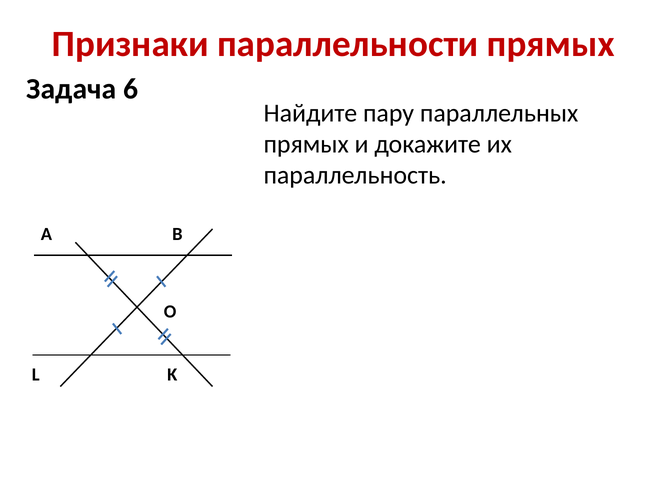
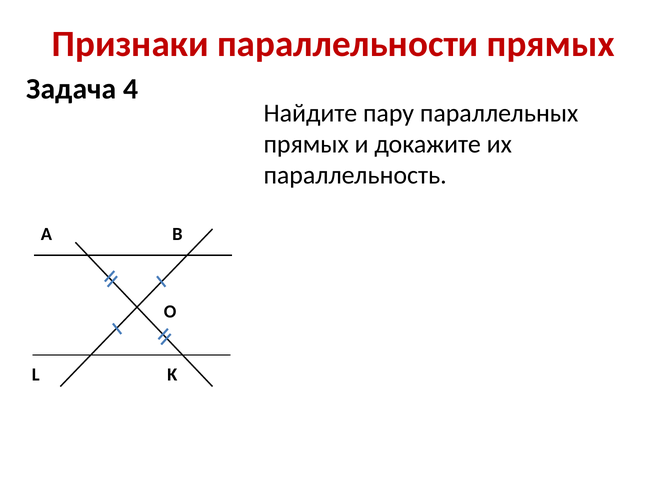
6: 6 -> 4 (131, 89)
